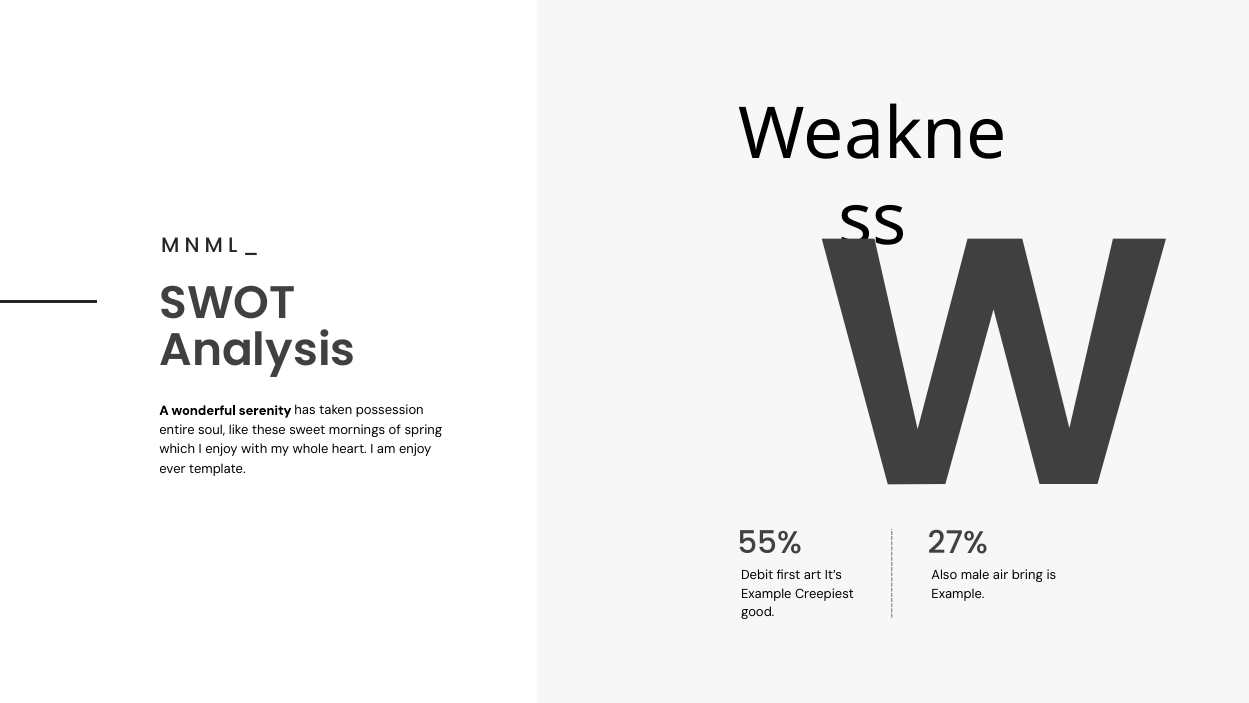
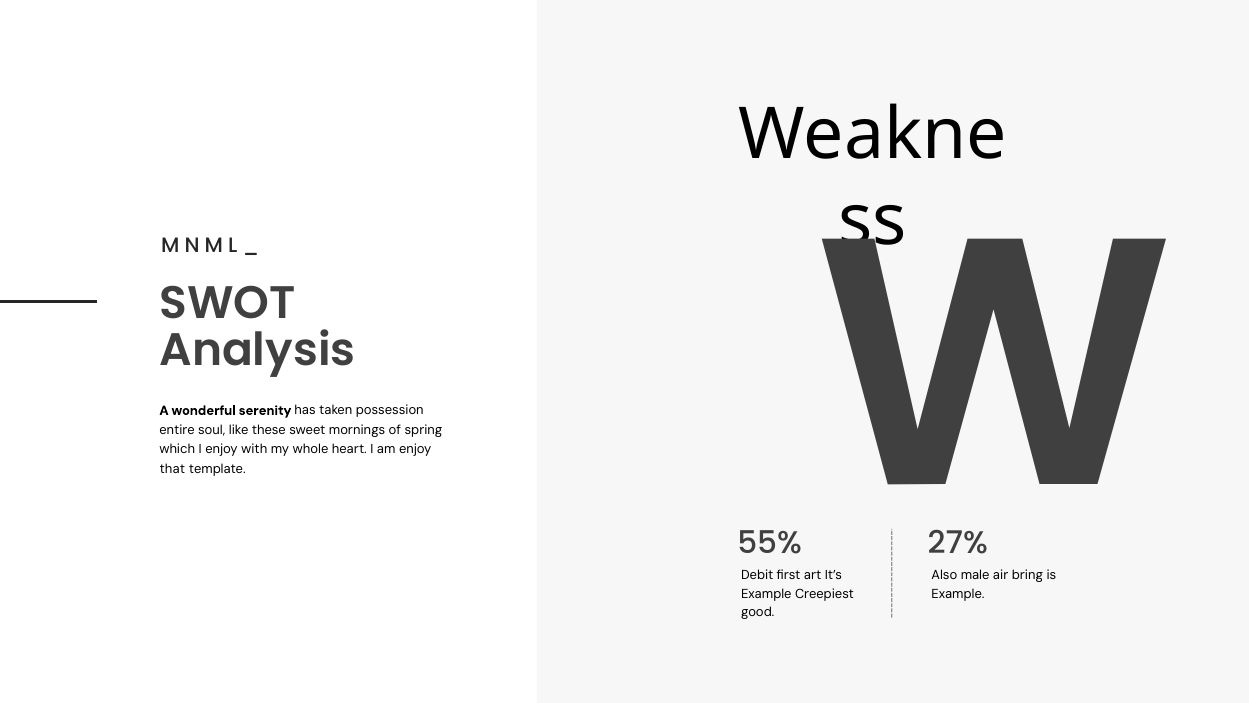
ever: ever -> that (172, 469)
